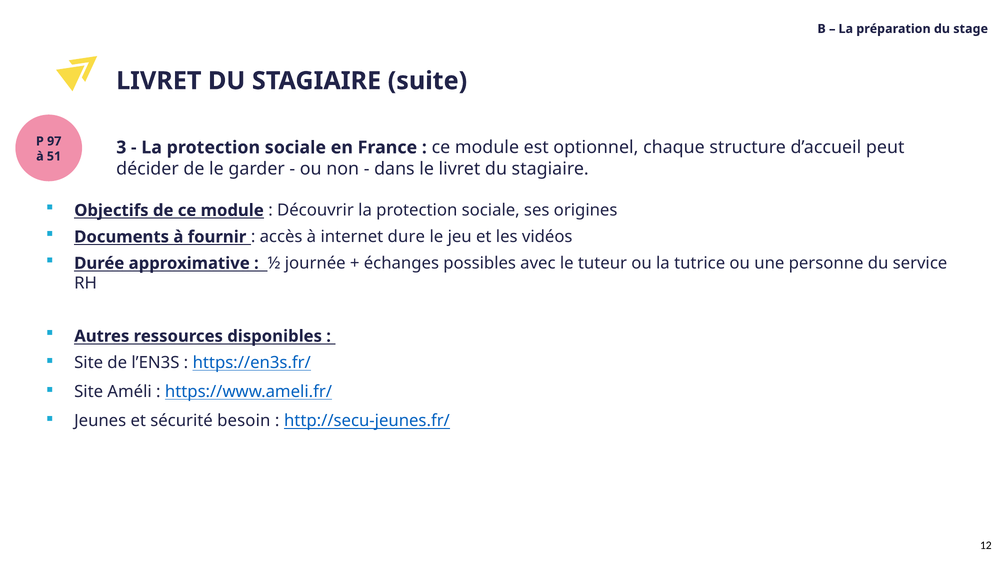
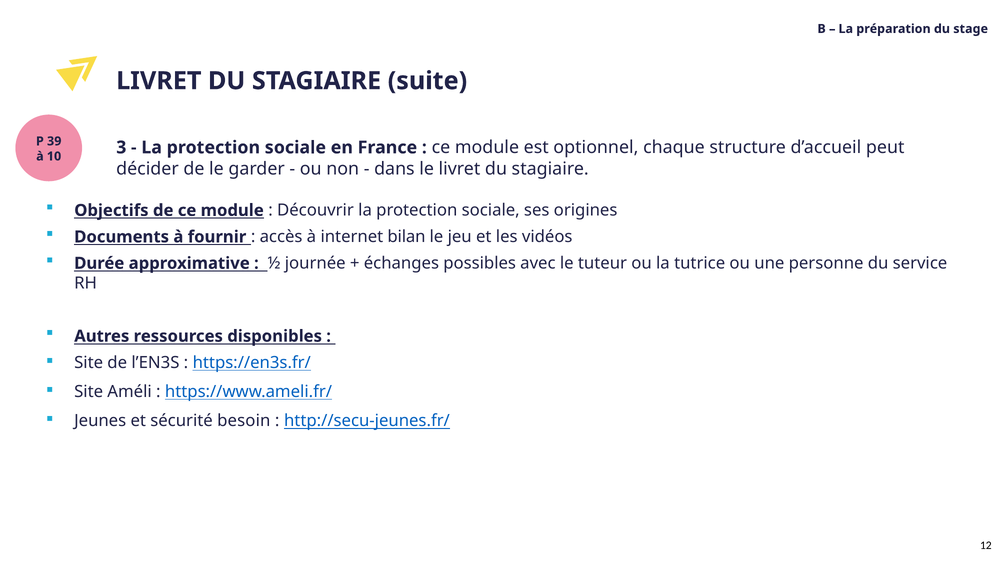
97: 97 -> 39 (54, 141)
51: 51 -> 10 (54, 156)
dure: dure -> bilan (407, 237)
